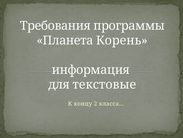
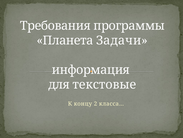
Корень: Корень -> Задачи (122, 40)
